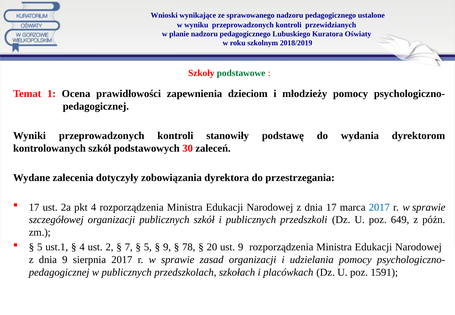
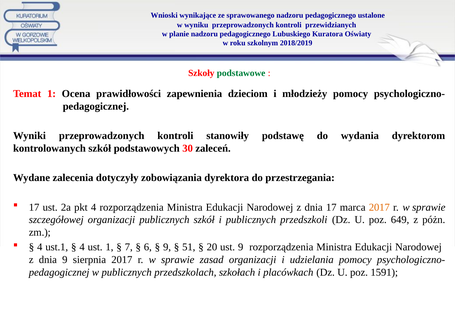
2017 colour: blue -> orange (379, 207)
5: 5 -> 4 (40, 247)
ust 2: 2 -> 1 (109, 247)
5: 5 -> 6 (148, 247)
78: 78 -> 51 (189, 247)
